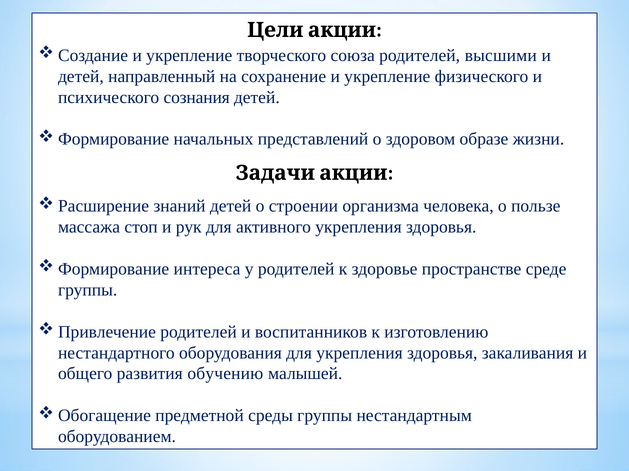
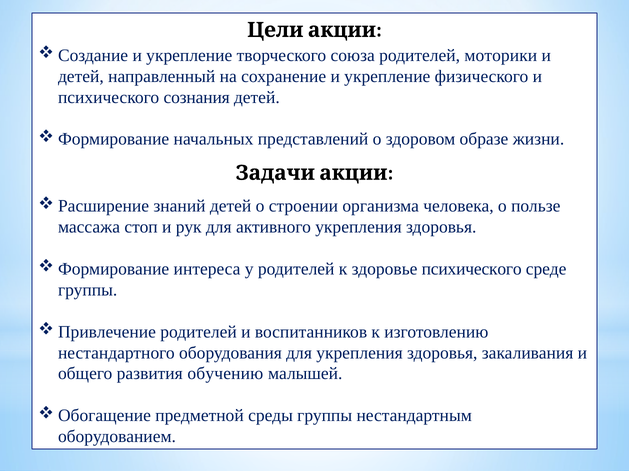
высшими: высшими -> моторики (501, 55)
здоровье пространстве: пространстве -> психического (472, 269)
